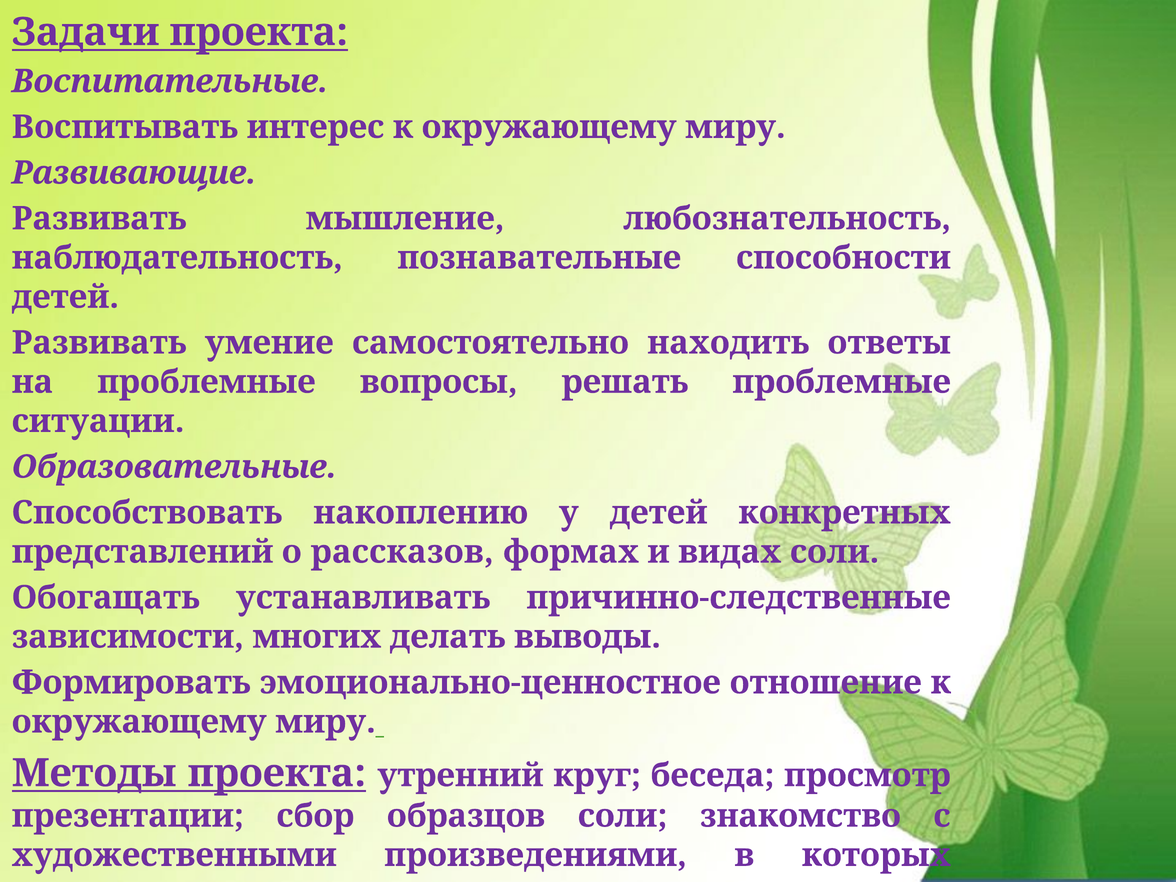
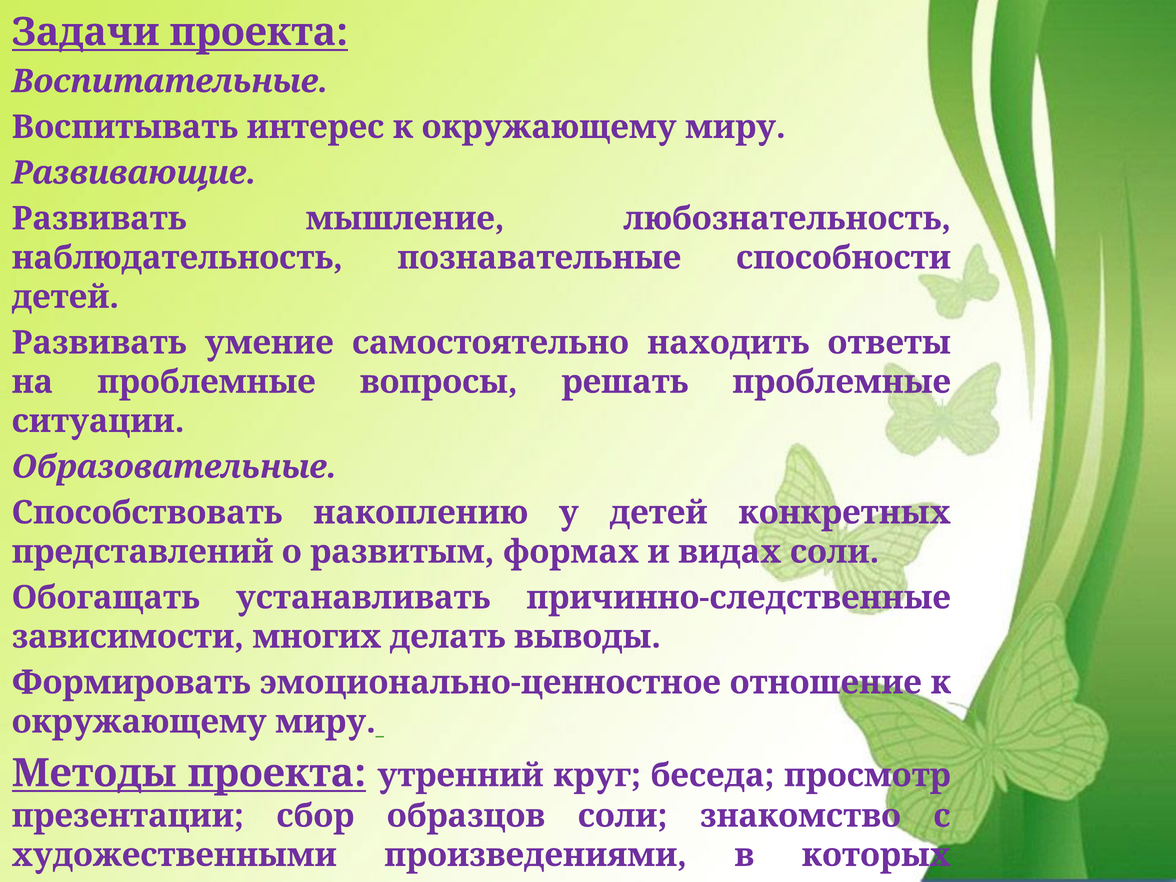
рассказов: рассказов -> развитым (402, 552)
